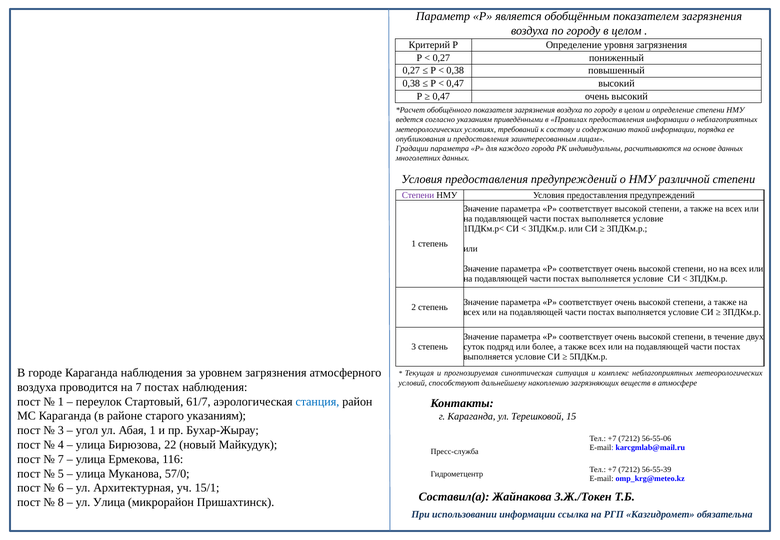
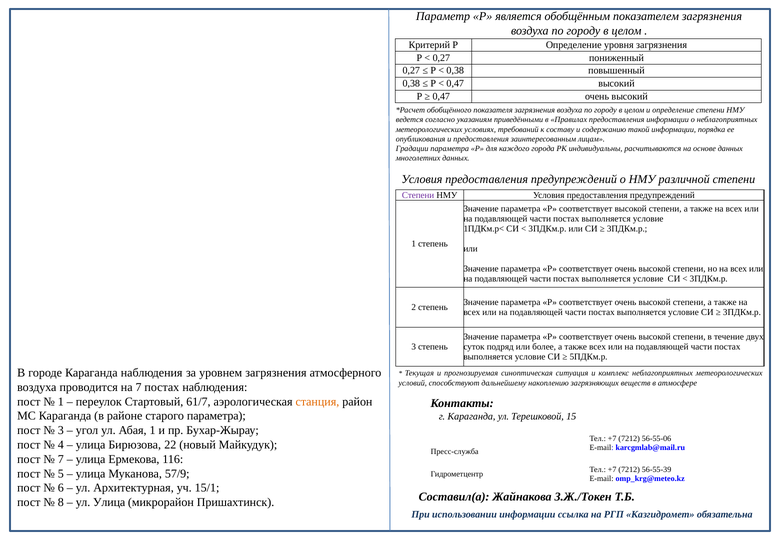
станция colour: blue -> orange (317, 402)
старого указаниям: указаниям -> параметра (216, 416)
57/0: 57/0 -> 57/9 (177, 474)
